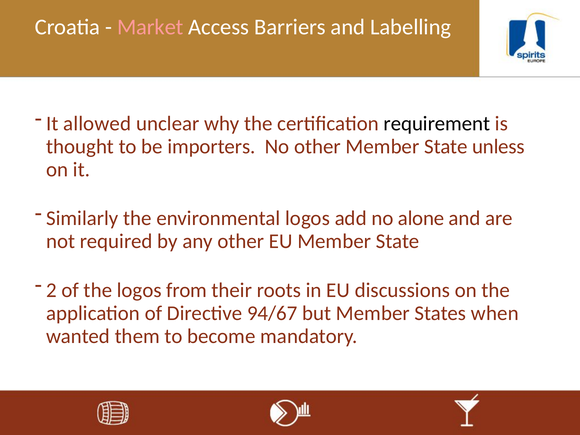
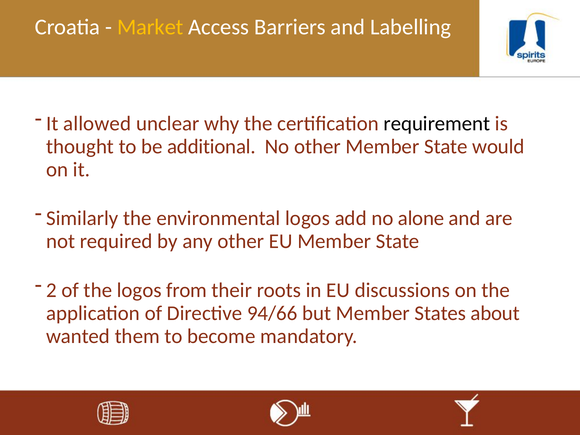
Market colour: pink -> yellow (150, 27)
importers: importers -> additional (211, 147)
unless: unless -> would (498, 147)
94/67: 94/67 -> 94/66 (272, 313)
when: when -> about (495, 313)
